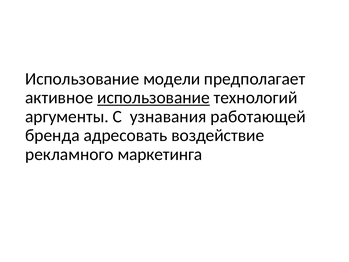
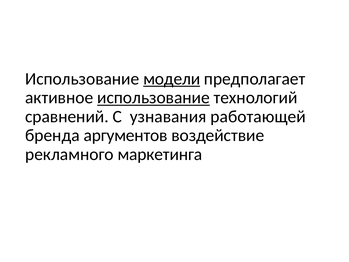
модели underline: none -> present (172, 79)
аргументы: аргументы -> сравнений (67, 116)
адресовать: адресовать -> аргументов (126, 135)
